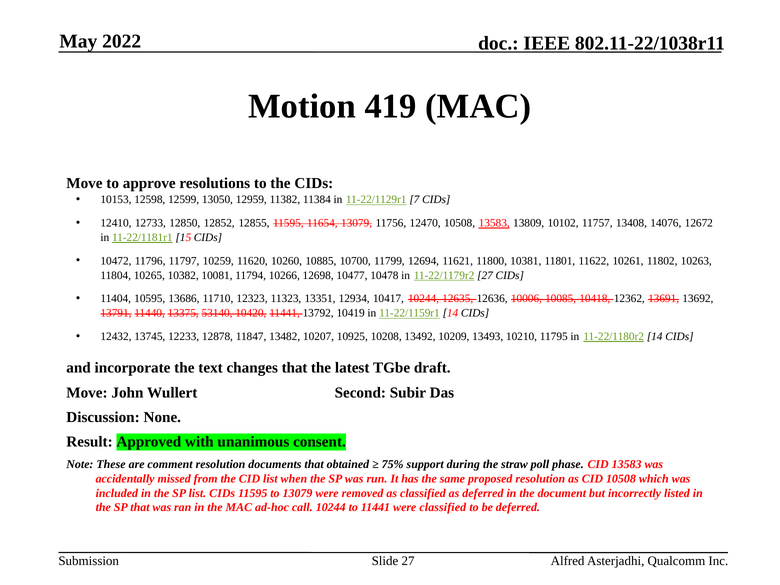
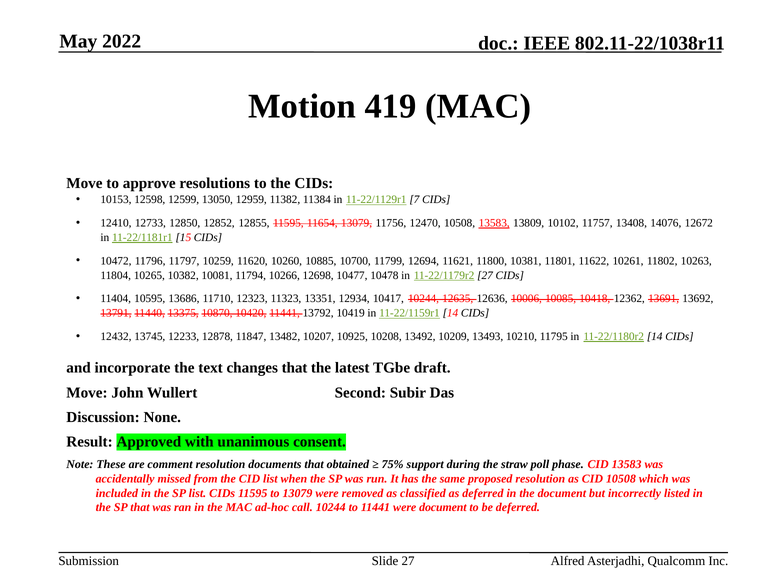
53140: 53140 -> 10870 (217, 313)
were classified: classified -> document (443, 507)
